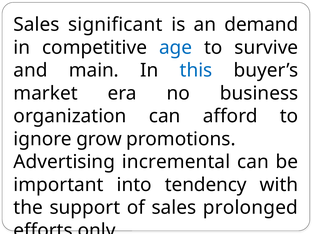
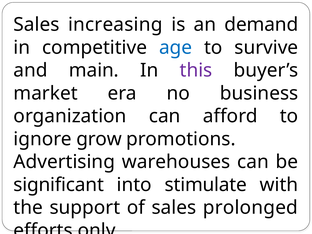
significant: significant -> increasing (115, 25)
this colour: blue -> purple (196, 70)
incremental: incremental -> warehouses (176, 162)
important: important -> significant (59, 185)
tendency: tendency -> stimulate (206, 185)
